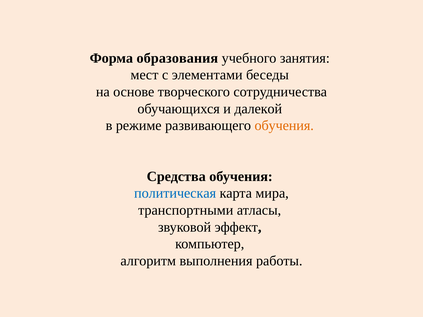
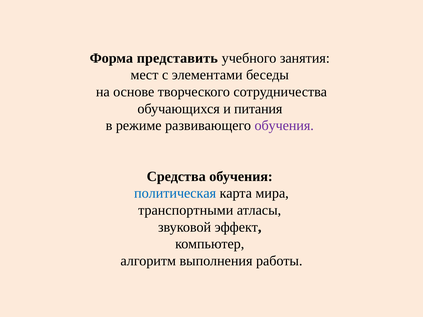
образования: образования -> представить (177, 58)
далекой: далекой -> питания (258, 109)
обучения colour: orange -> purple (284, 126)
